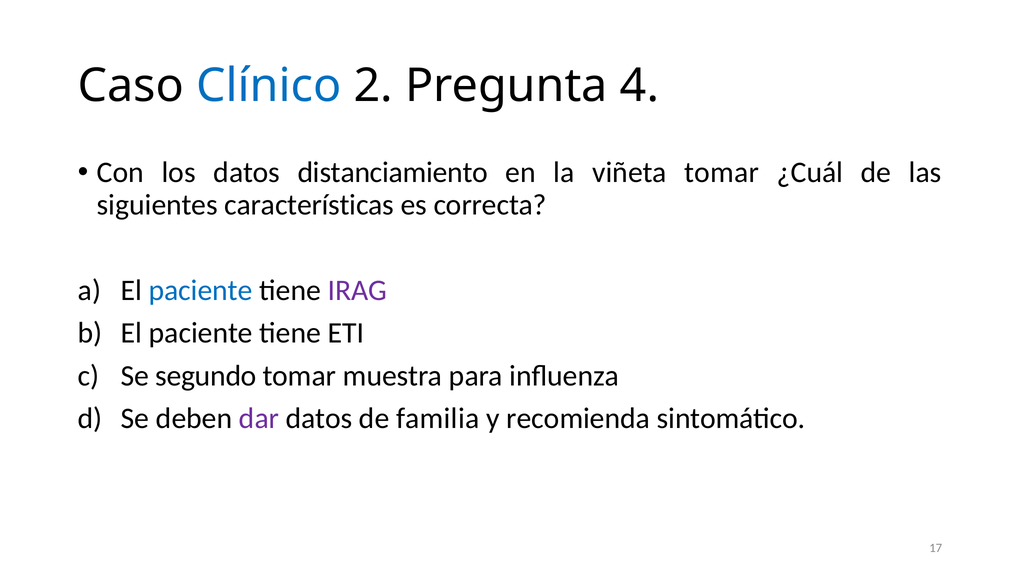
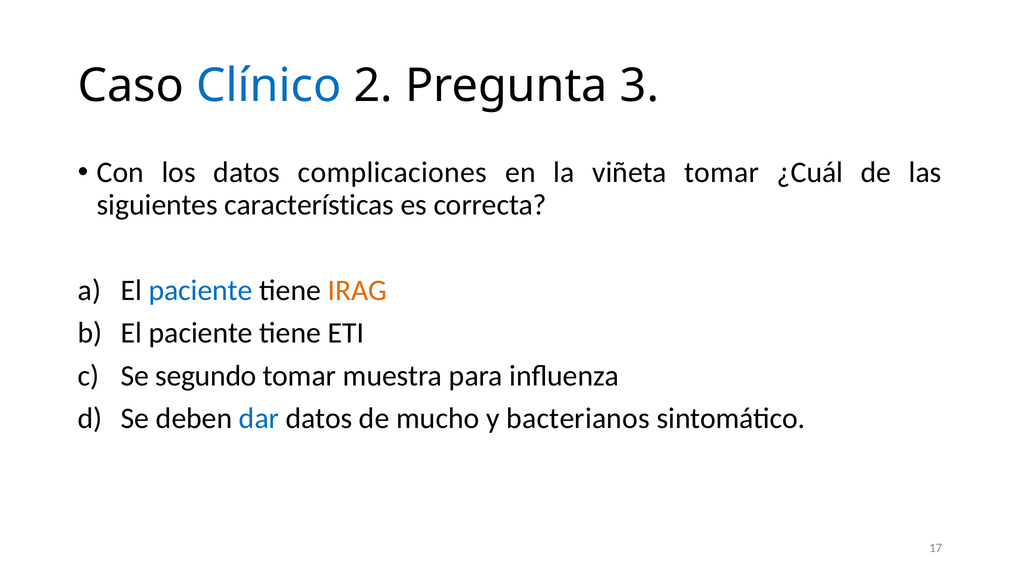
4: 4 -> 3 (639, 86)
distanciamiento: distanciamiento -> complicaciones (392, 172)
IRAG colour: purple -> orange (357, 290)
dar colour: purple -> blue (259, 418)
familia: familia -> mucho (438, 418)
recomienda: recomienda -> bacterianos (578, 418)
